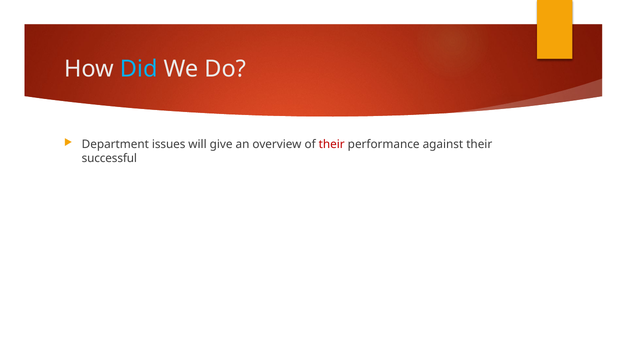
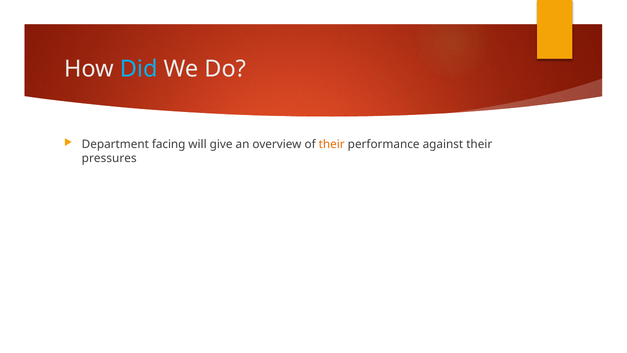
issues: issues -> facing (169, 144)
their colour: red -> orange (332, 144)
successful: successful -> pressures (109, 158)
